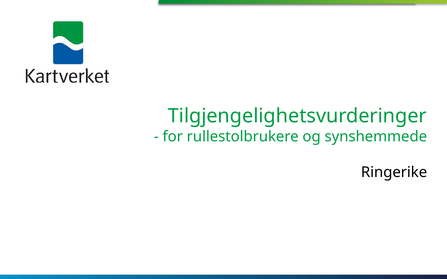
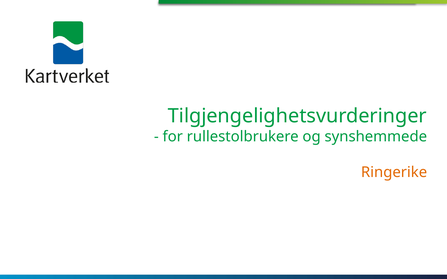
Ringerike colour: black -> orange (394, 172)
